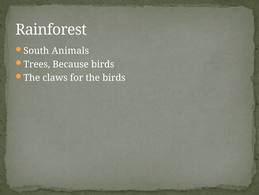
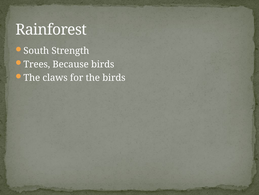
Animals: Animals -> Strength (70, 51)
